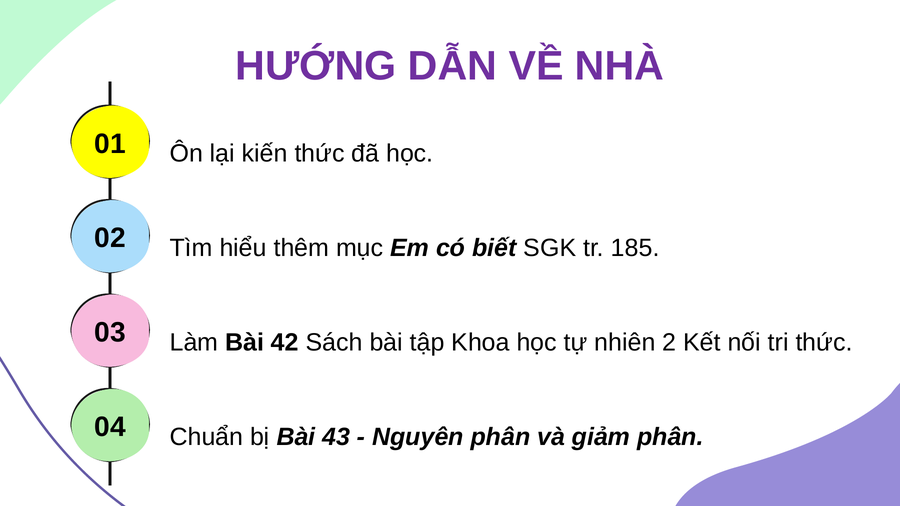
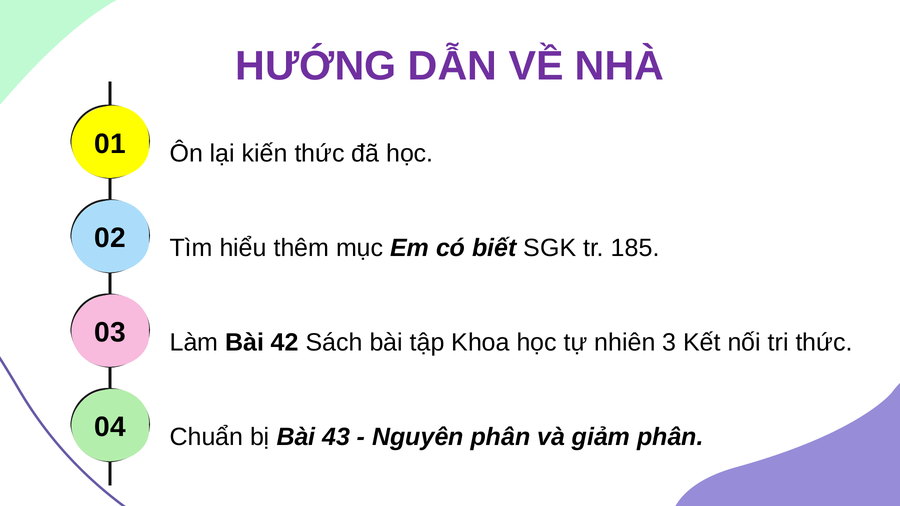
2: 2 -> 3 (669, 343)
